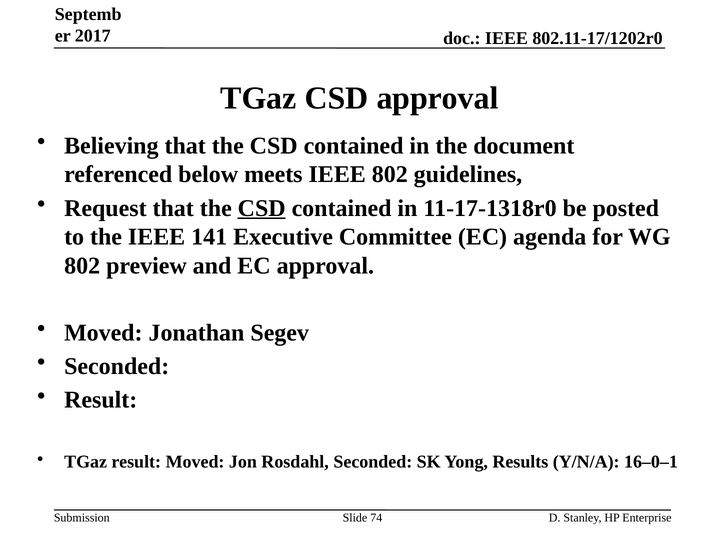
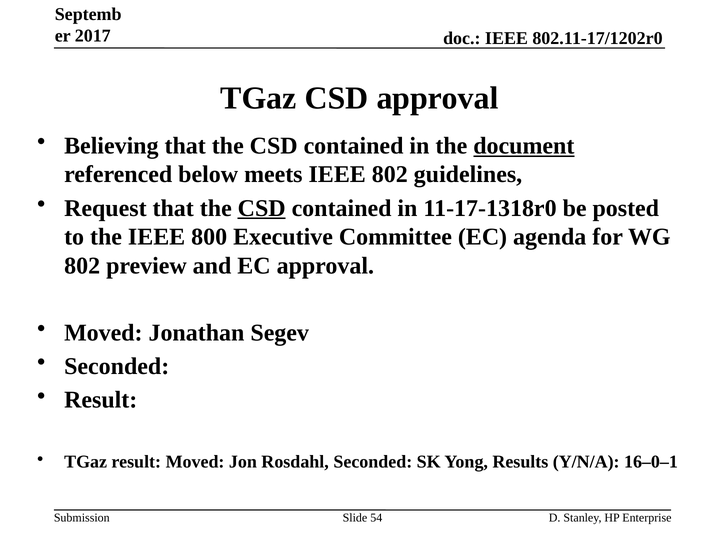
document underline: none -> present (524, 146)
141: 141 -> 800 (209, 237)
74: 74 -> 54 (376, 517)
